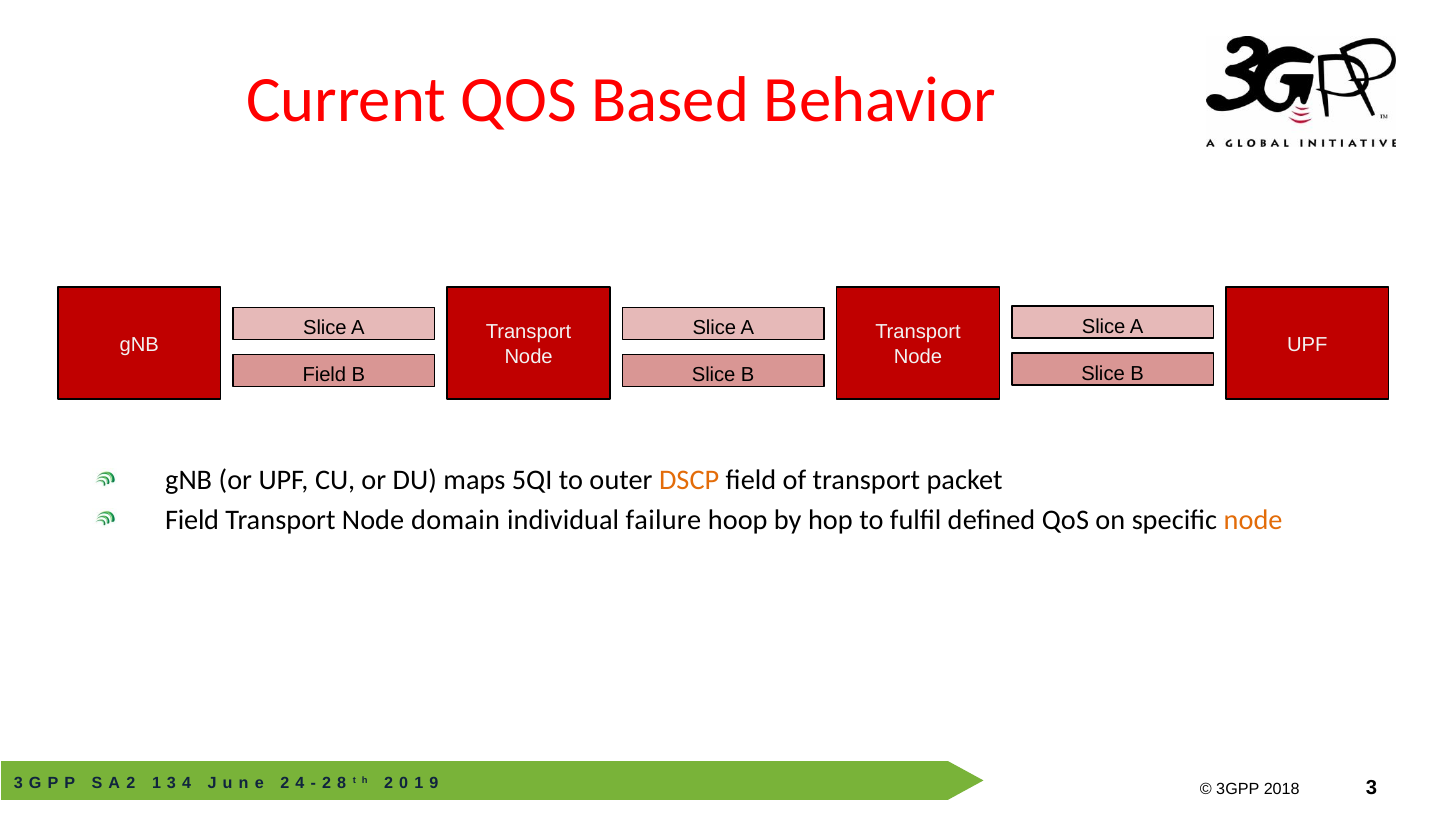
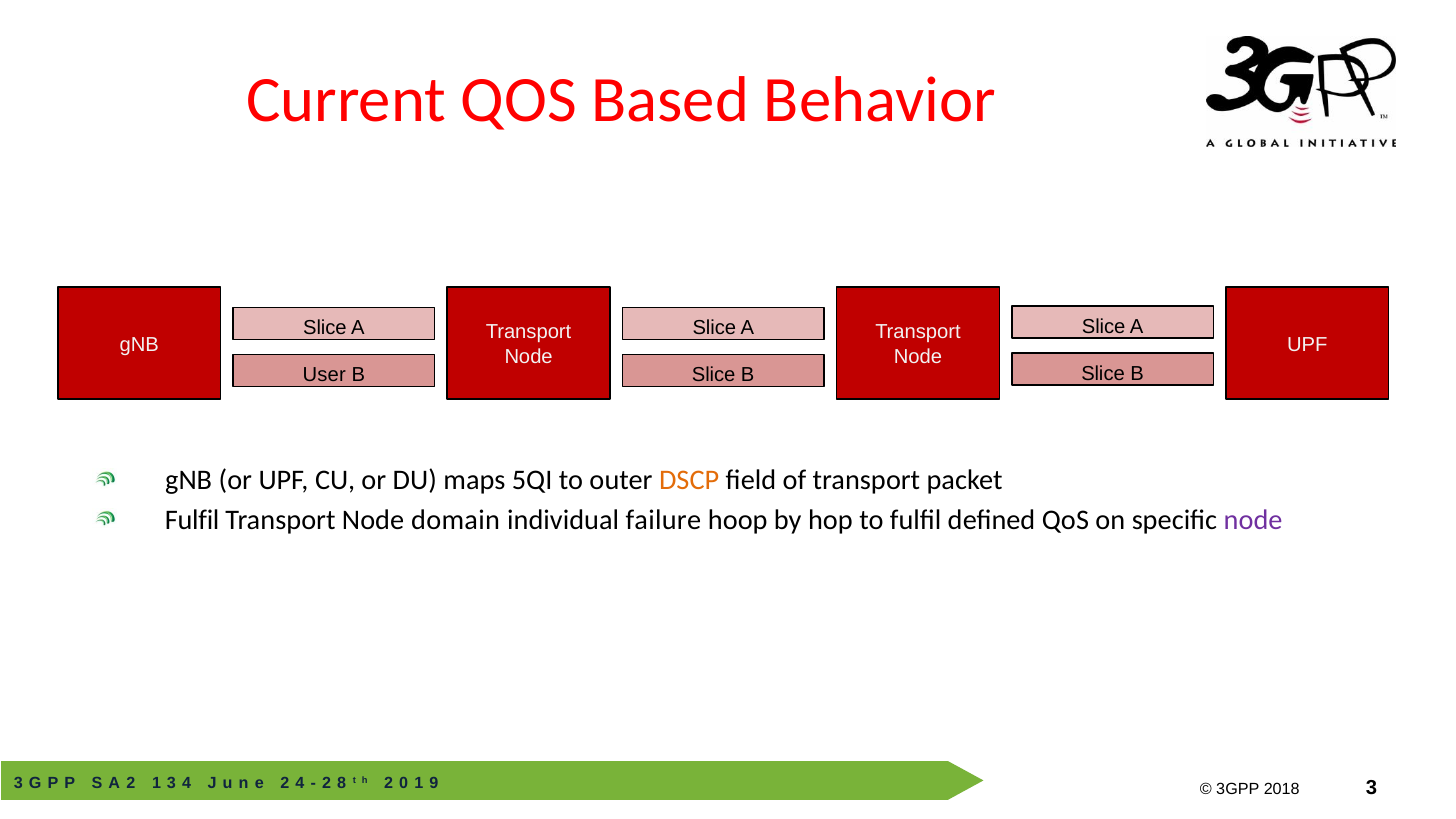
Field: Field -> User (324, 375)
Field: Field -> Fulfil (192, 520)
node colour: orange -> purple (1253, 520)
